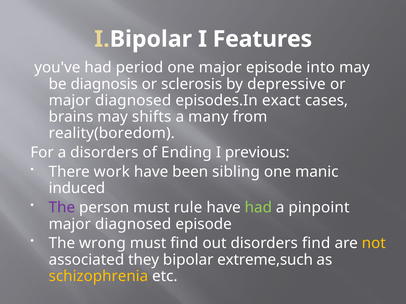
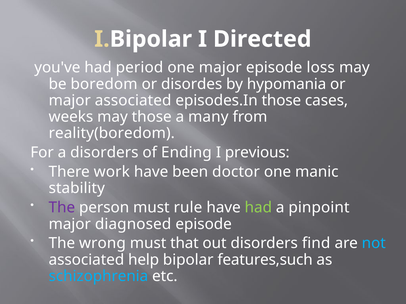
Features: Features -> Directed (262, 39)
into: into -> loss (321, 68)
diagnosis: diagnosis -> boredom (104, 84)
sclerosis: sclerosis -> disordes (192, 84)
depressive: depressive -> hypomania (287, 84)
diagnosed: diagnosed -> associated (133, 101)
episodes.In exact: exact -> those (281, 101)
brains: brains -> weeks (71, 117)
may shifts: shifts -> those (152, 117)
sibling: sibling -> doctor (236, 172)
induced: induced -> stability (77, 189)
must find: find -> that (184, 244)
not colour: yellow -> light blue (374, 244)
they: they -> help (144, 260)
extreme,such: extreme,such -> features,such (265, 260)
schizophrenia colour: yellow -> light blue (98, 277)
